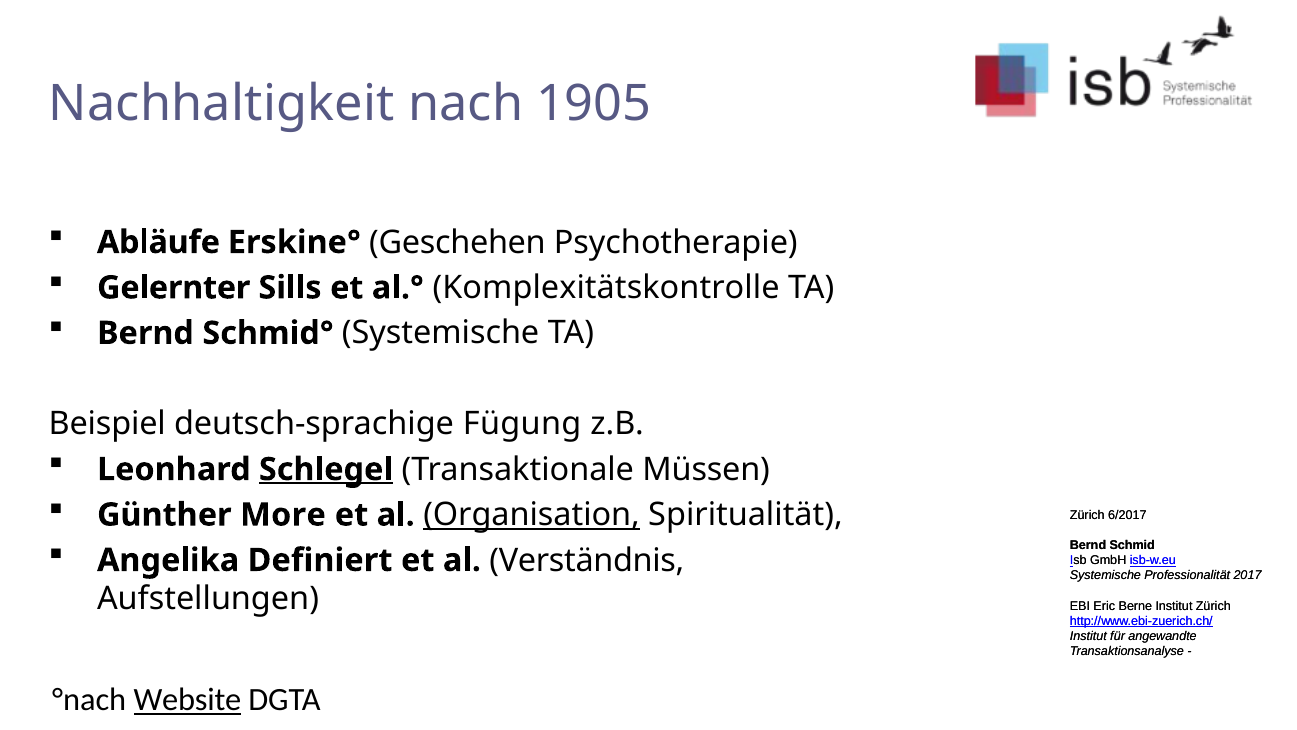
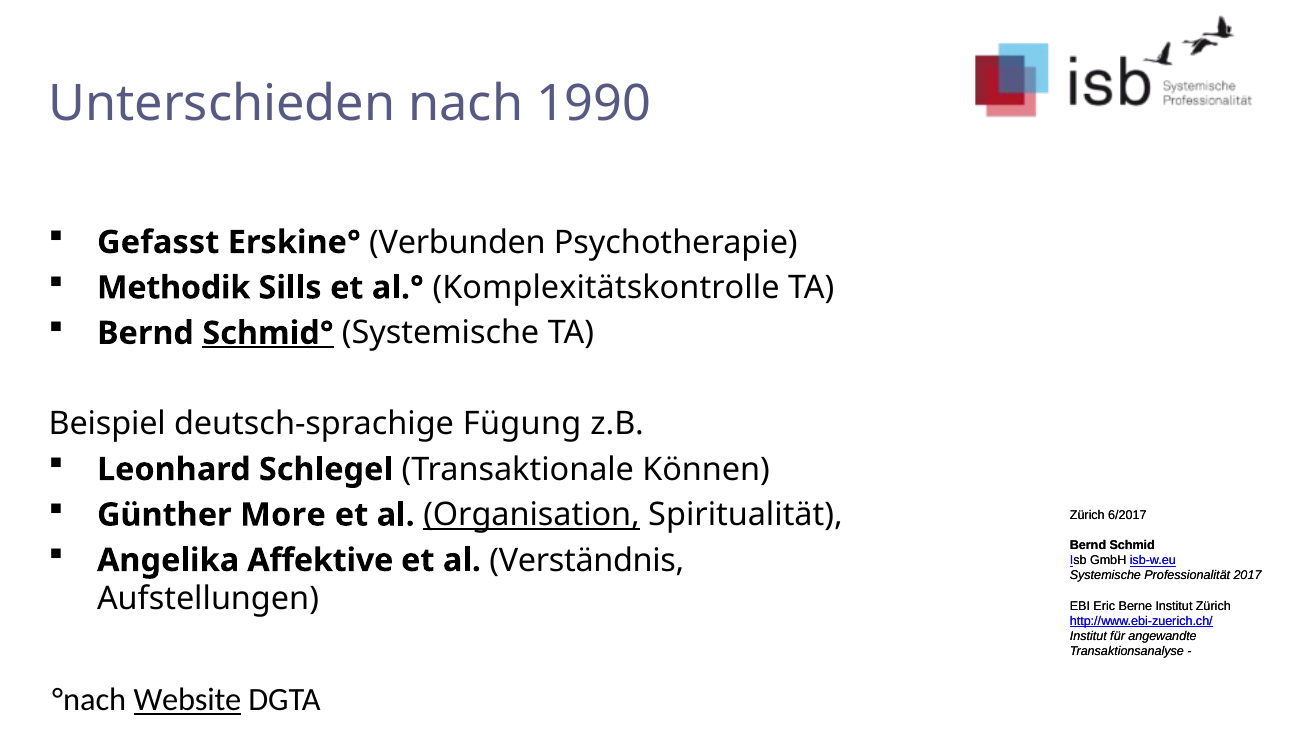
Nachhaltigkeit: Nachhaltigkeit -> Unterschieden (222, 104)
1905: 1905 -> 1990 (594, 104)
Abläufe: Abläufe -> Gefasst (158, 242)
Geschehen: Geschehen -> Verbunden (457, 242)
Gelernter: Gelernter -> Methodik (174, 288)
Schmid° underline: none -> present (268, 333)
Schlegel underline: present -> none (326, 469)
Müssen: Müssen -> Können (706, 469)
Definiert: Definiert -> Affektive (320, 560)
